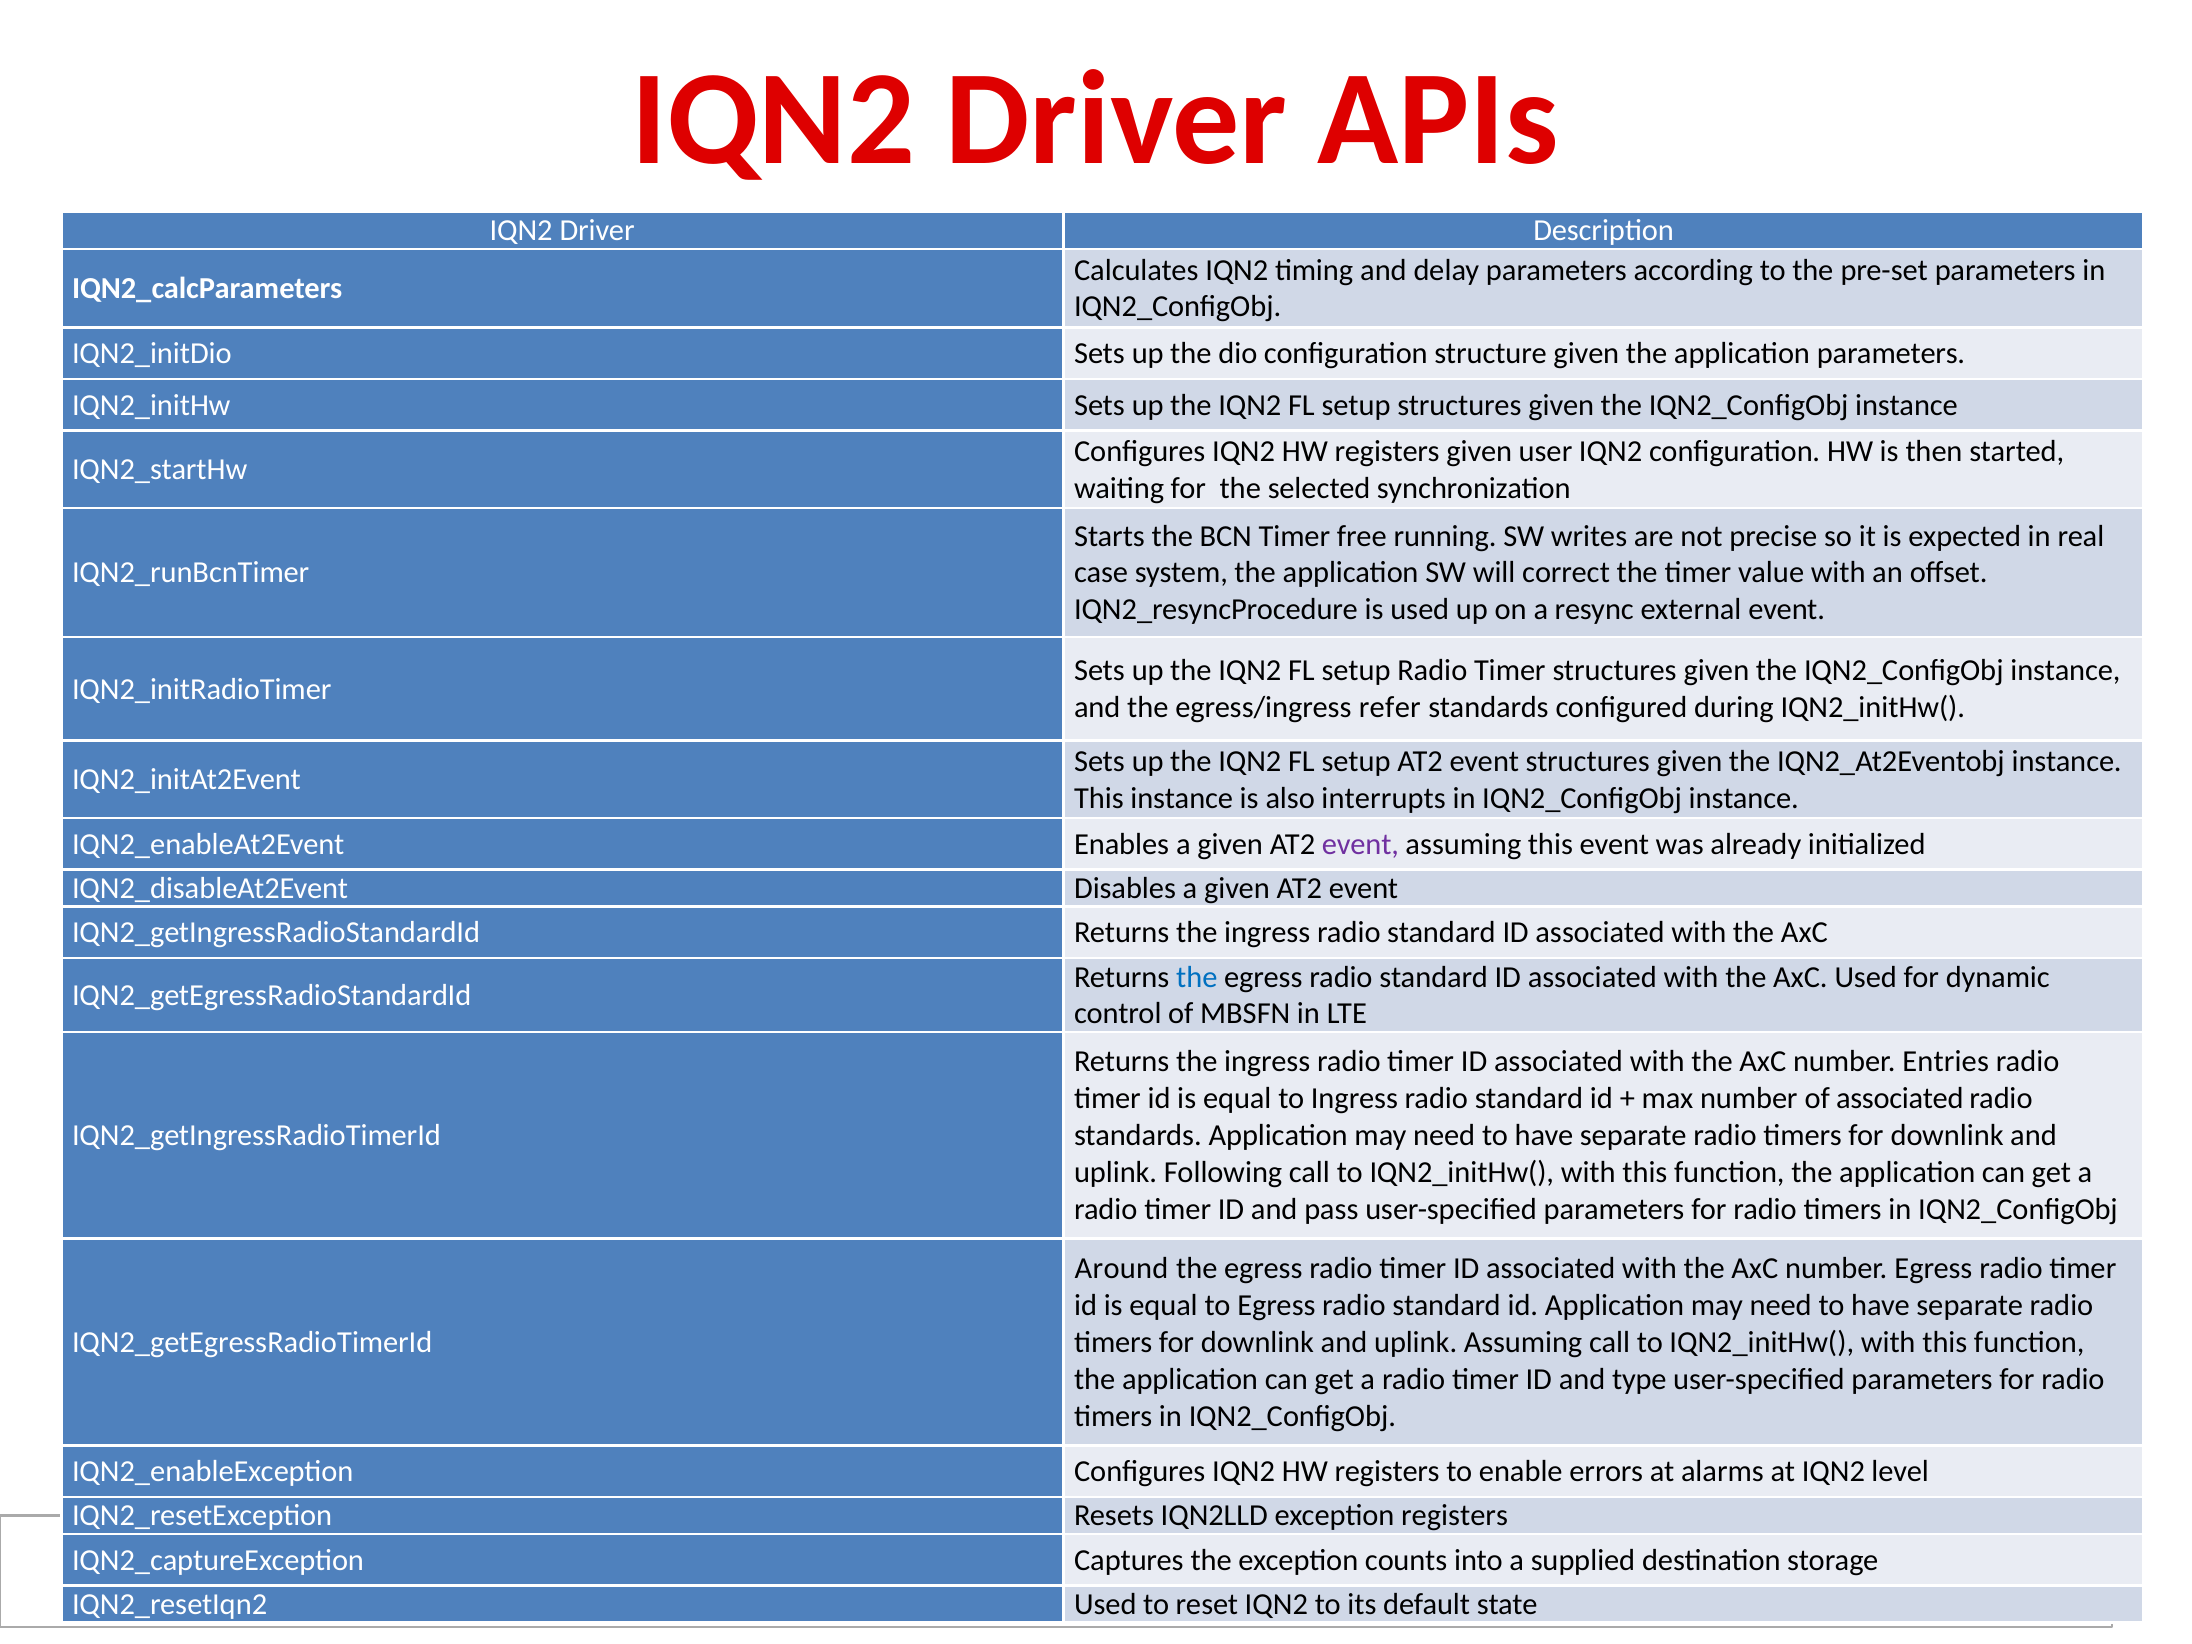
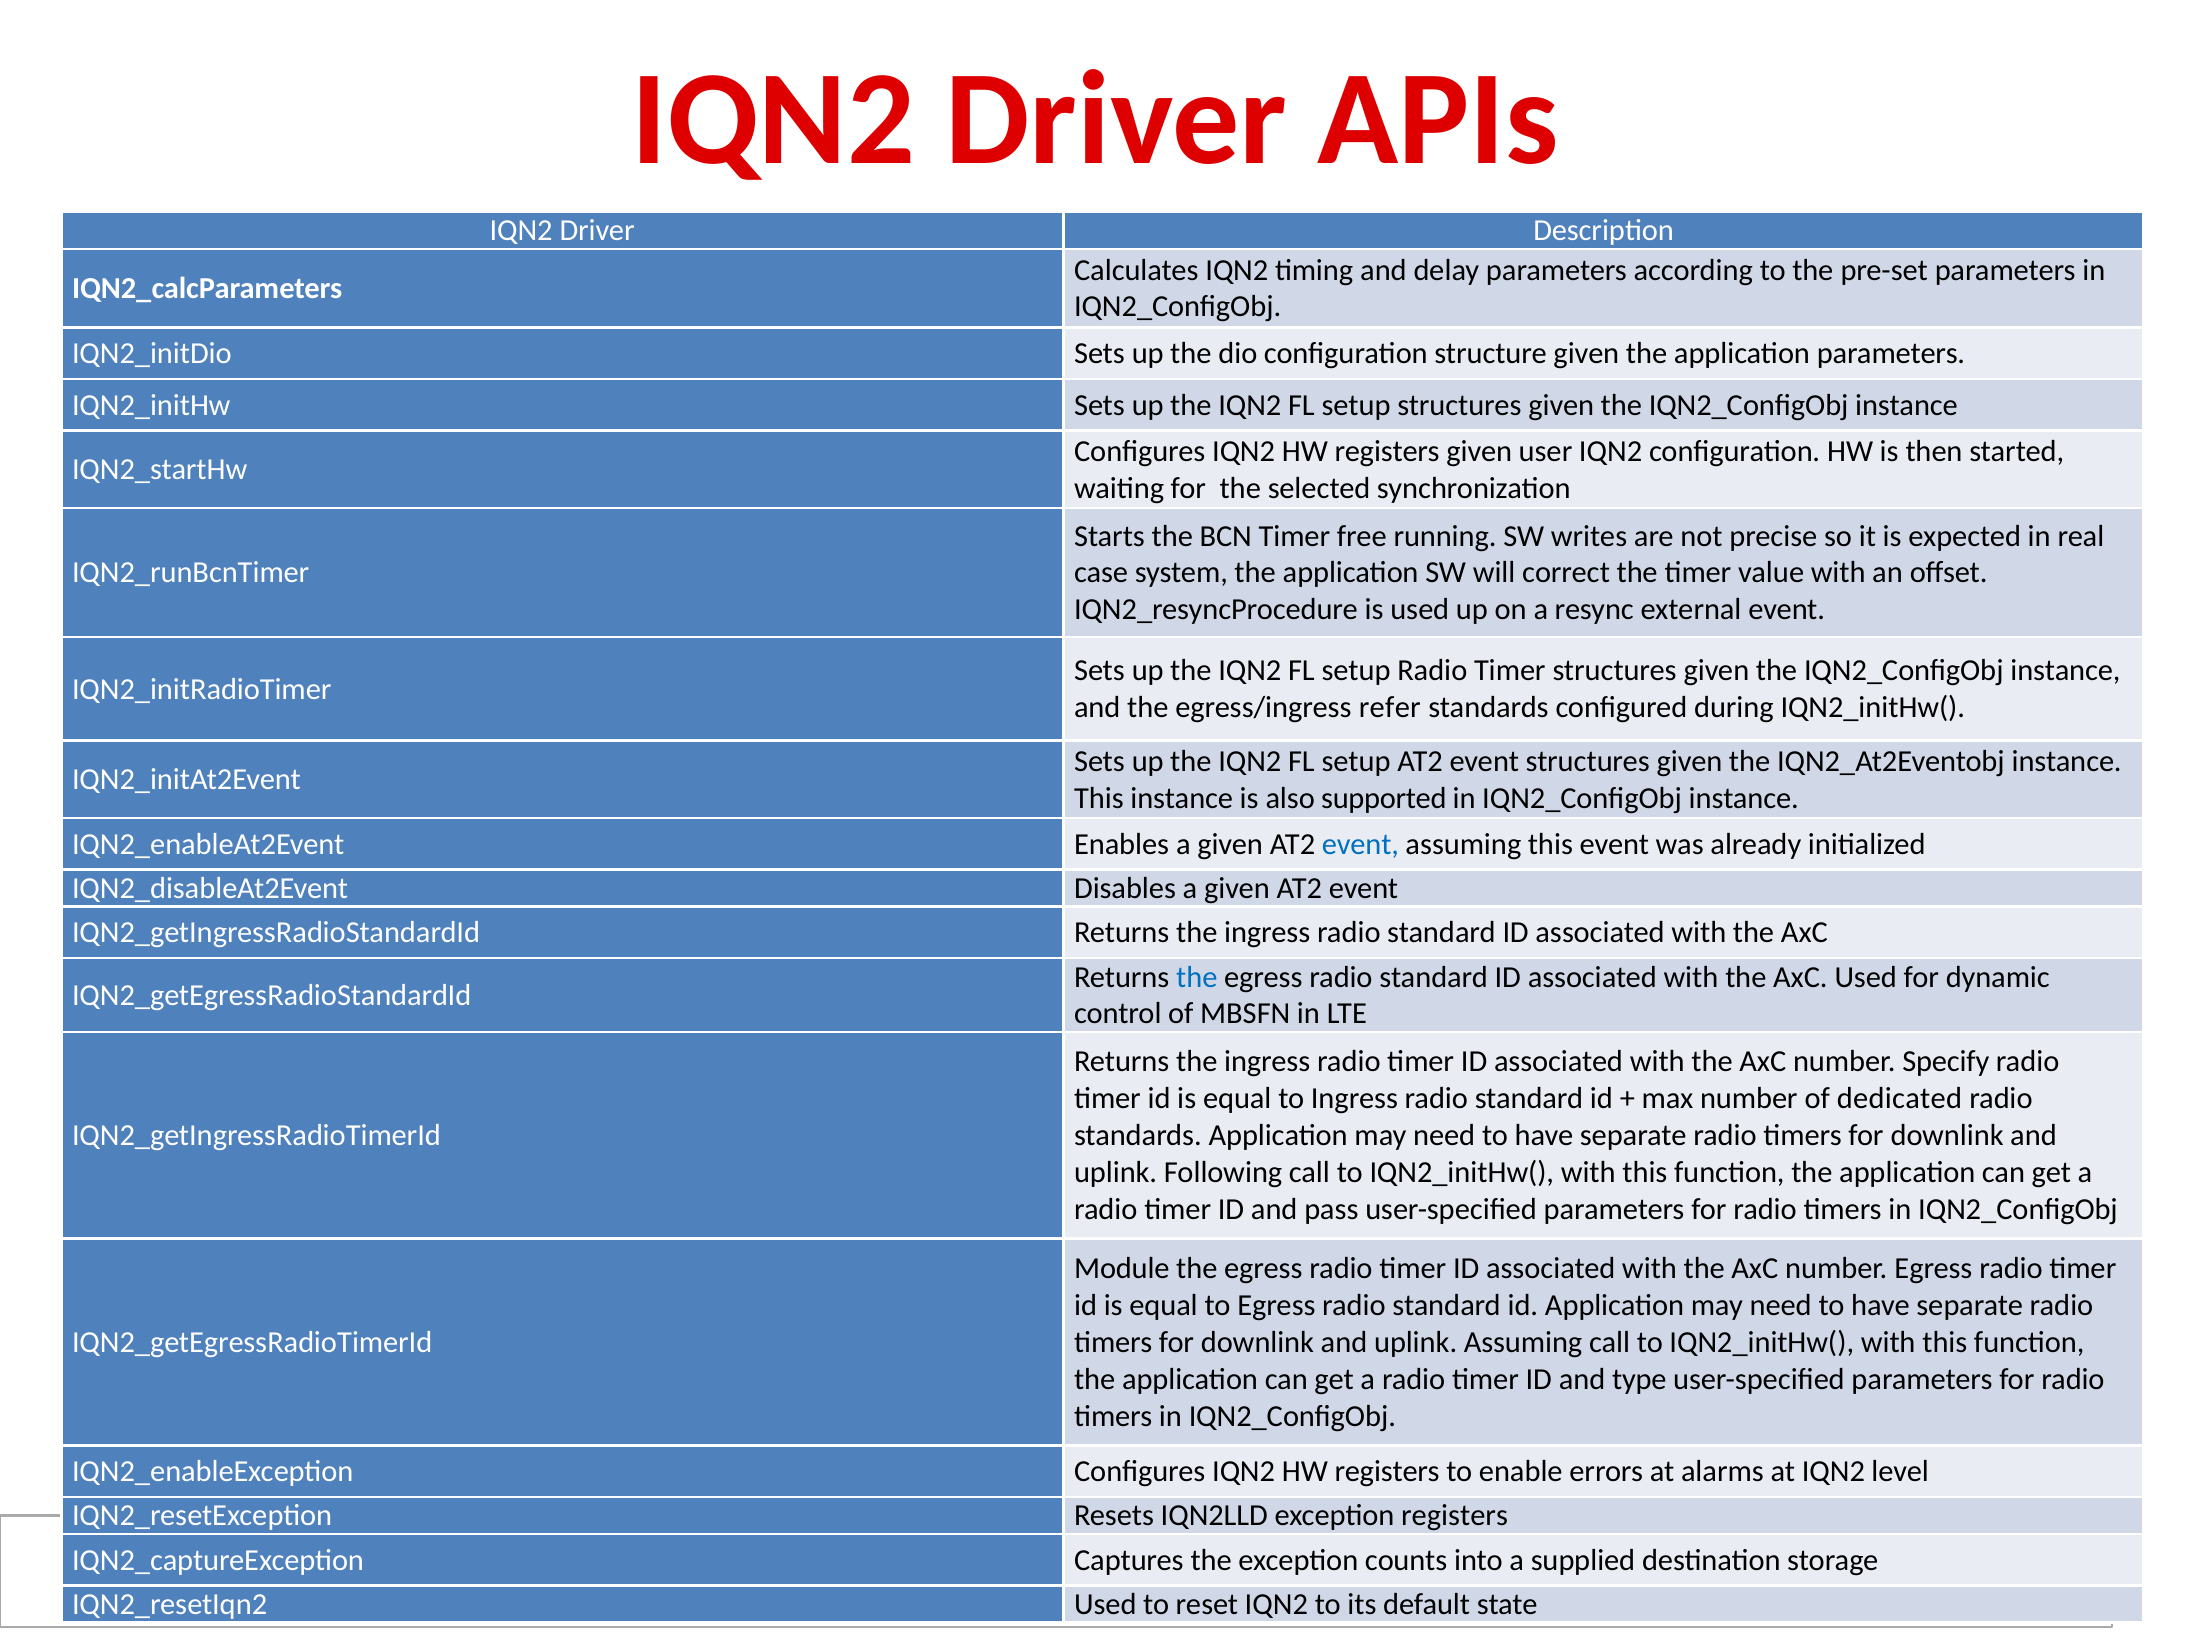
interrupts: interrupts -> supported (1384, 798)
event colour: purple -> blue (1360, 844)
Entries: Entries -> Specify (1946, 1062)
of associated: associated -> dedicated (1899, 1099)
Around: Around -> Module (1122, 1268)
